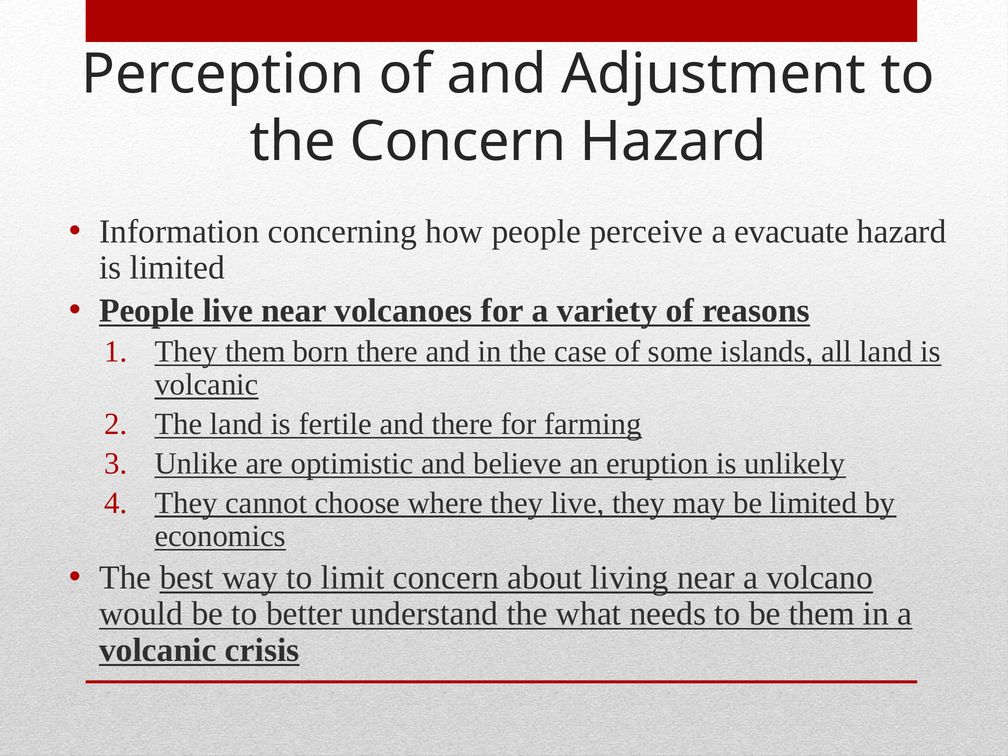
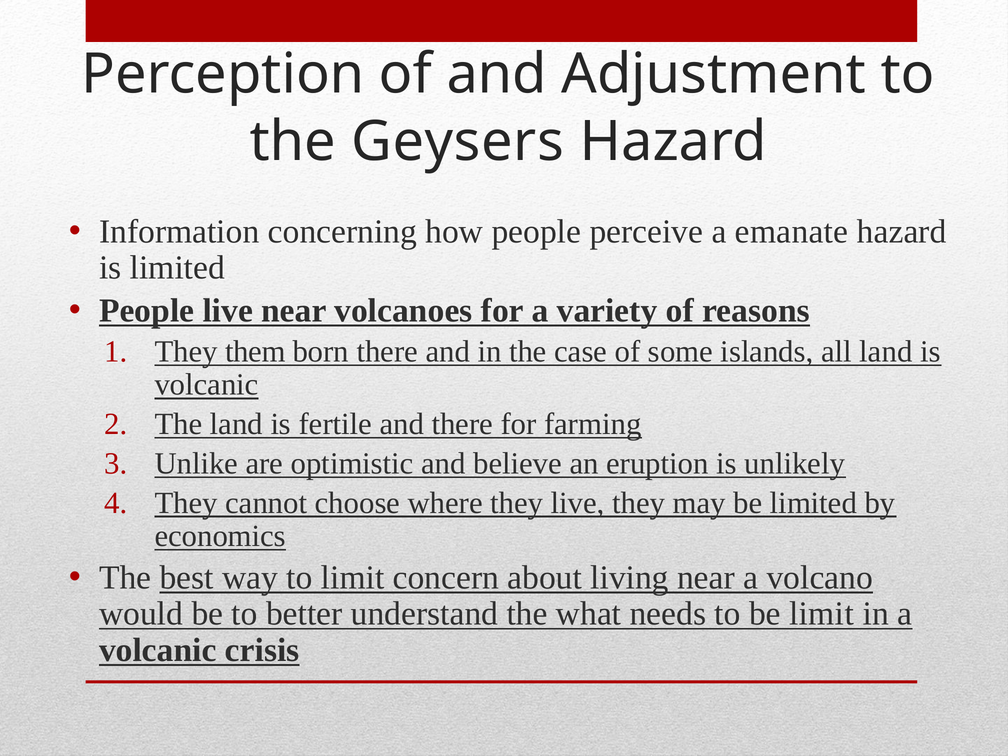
the Concern: Concern -> Geysers (458, 142)
evacuate: evacuate -> emanate (792, 231)
be them: them -> limit (821, 614)
